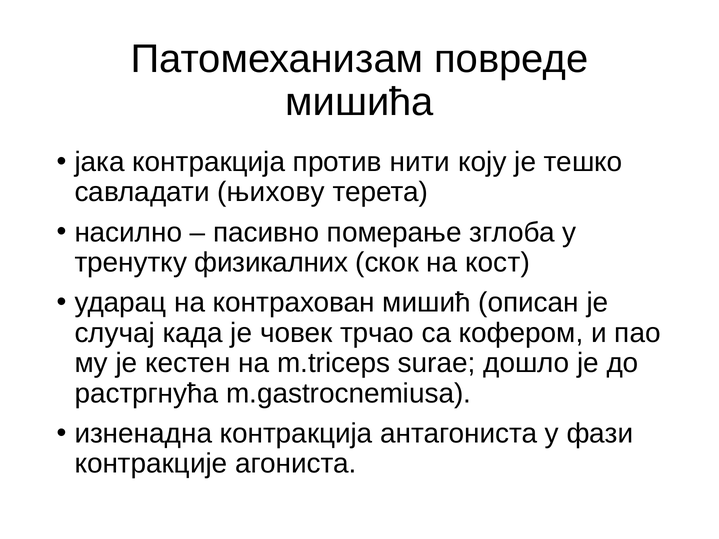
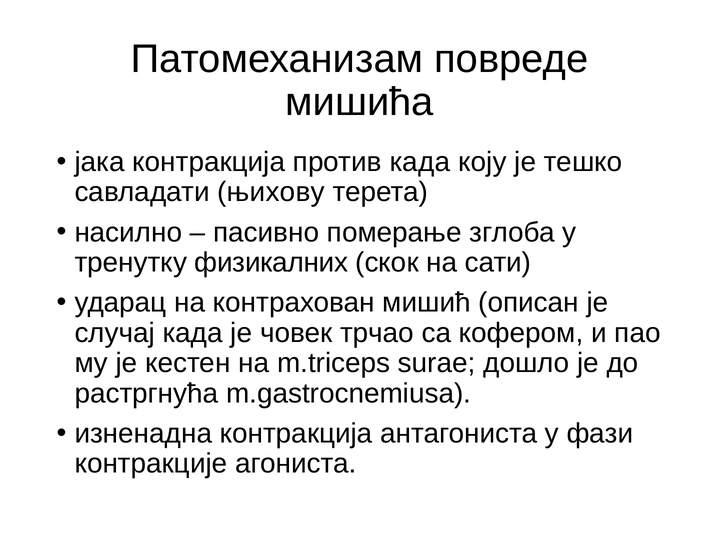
против нити: нити -> када (420, 162)
кост: кост -> сати (498, 263)
